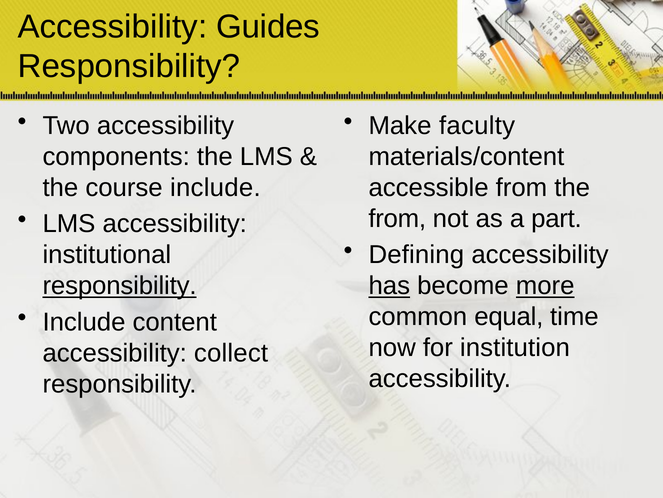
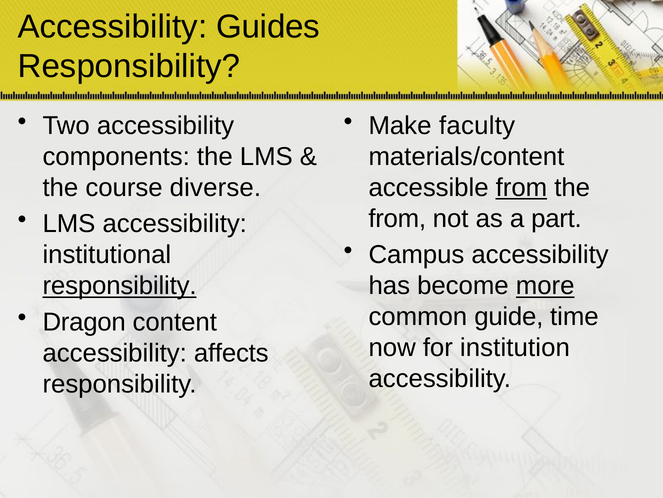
course include: include -> diverse (215, 187)
from underline: none -> present (521, 187)
Defining: Defining -> Campus (416, 255)
has underline: present -> none (389, 286)
equal: equal -> guide (509, 316)
Include: Include -> Dragon (84, 322)
collect: collect -> affects (231, 353)
